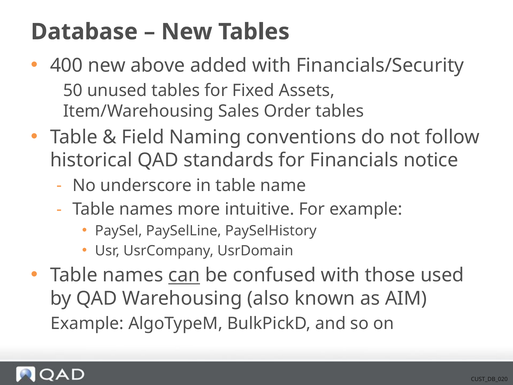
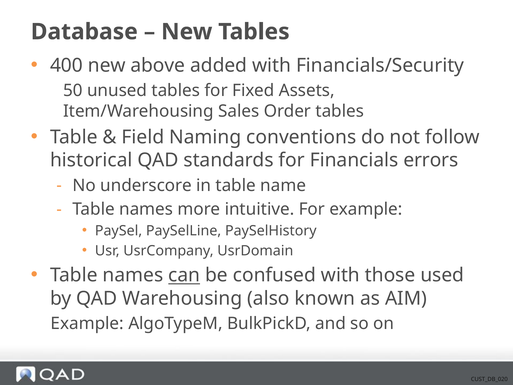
notice: notice -> errors (431, 160)
